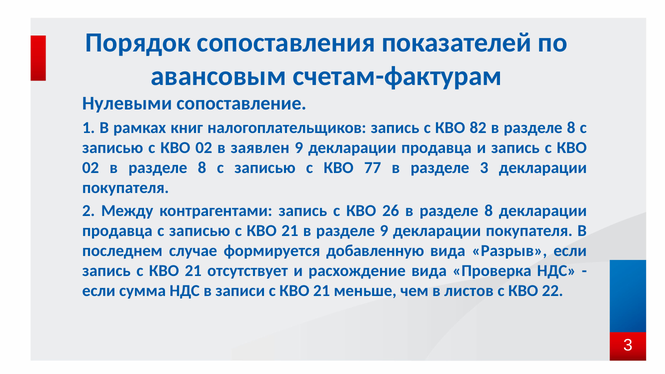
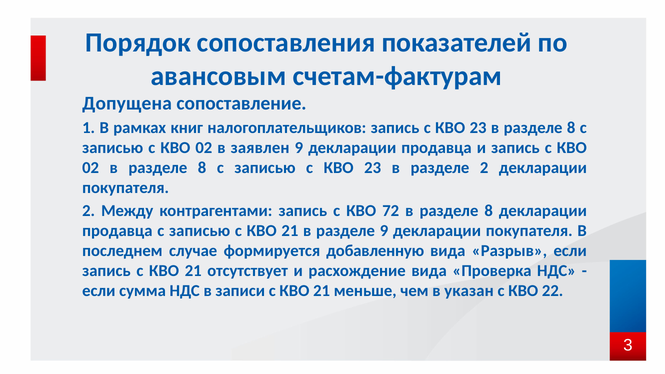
Нулевыми: Нулевыми -> Допущена (127, 103)
запись с КВО 82: 82 -> 23 (478, 128)
записью с КВО 77: 77 -> 23 (373, 168)
разделе 3: 3 -> 2 (484, 168)
26: 26 -> 72 (391, 211)
листов: листов -> указан (469, 291)
